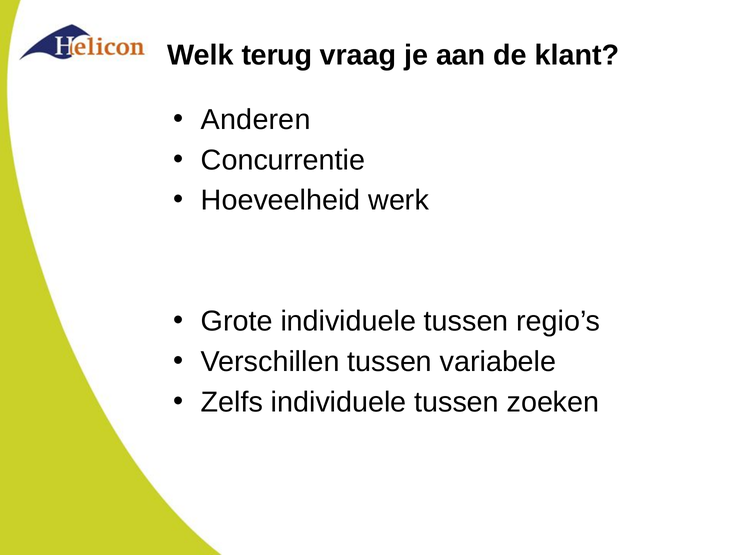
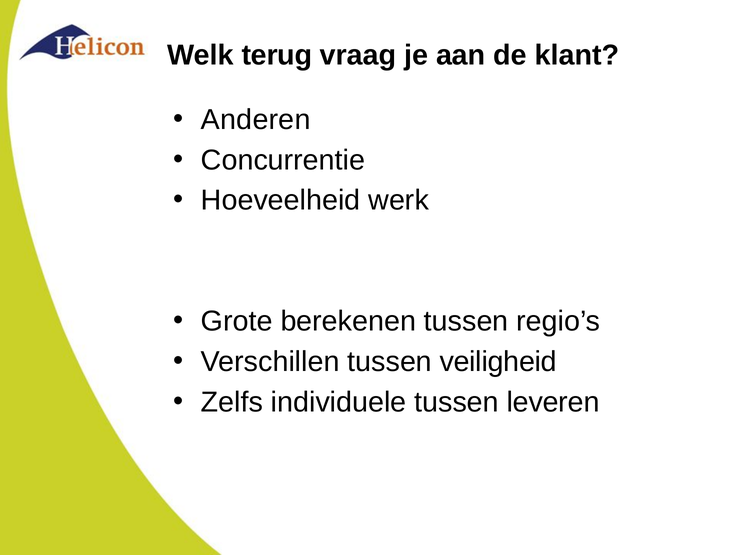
Grote individuele: individuele -> berekenen (348, 321)
variabele: variabele -> veiligheid (498, 361)
zoeken: zoeken -> leveren (553, 402)
